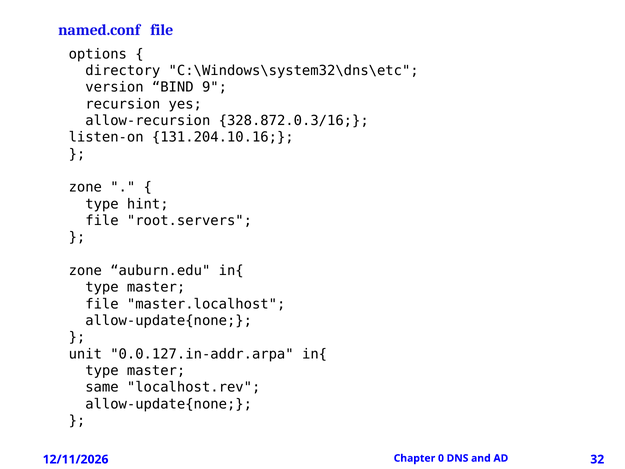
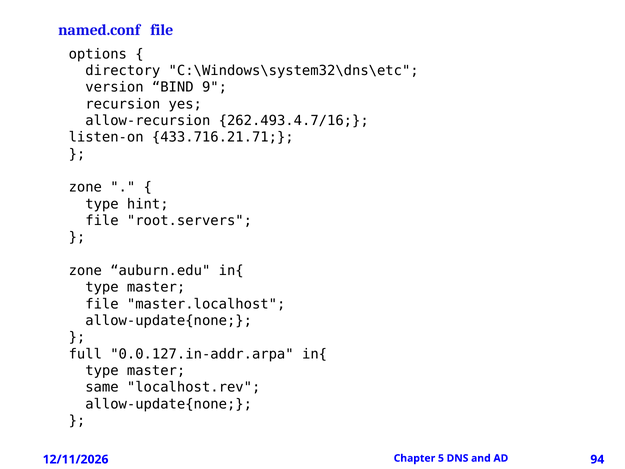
328.872.0.3/16: 328.872.0.3/16 -> 262.493.4.7/16 (294, 121)
131.204.10.16: 131.204.10.16 -> 433.716.21.71 (223, 137)
unit: unit -> full (85, 354)
0: 0 -> 5 (441, 458)
32: 32 -> 94 (597, 459)
